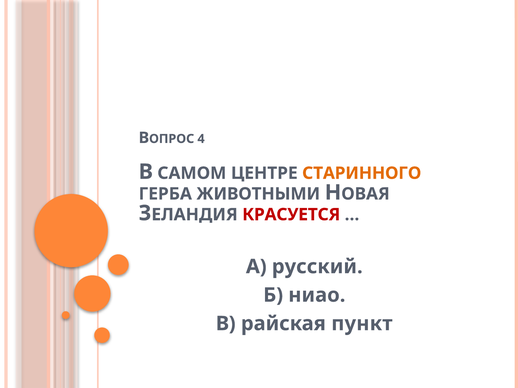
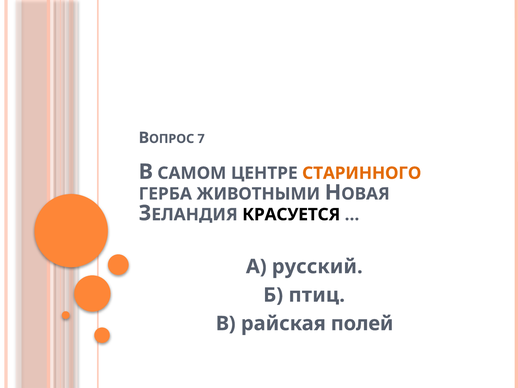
4: 4 -> 7 (201, 139)
КРАСУЕТСЯ colour: red -> black (291, 215)
ниао: ниао -> птиц (317, 295)
пункт: пункт -> полей (362, 324)
